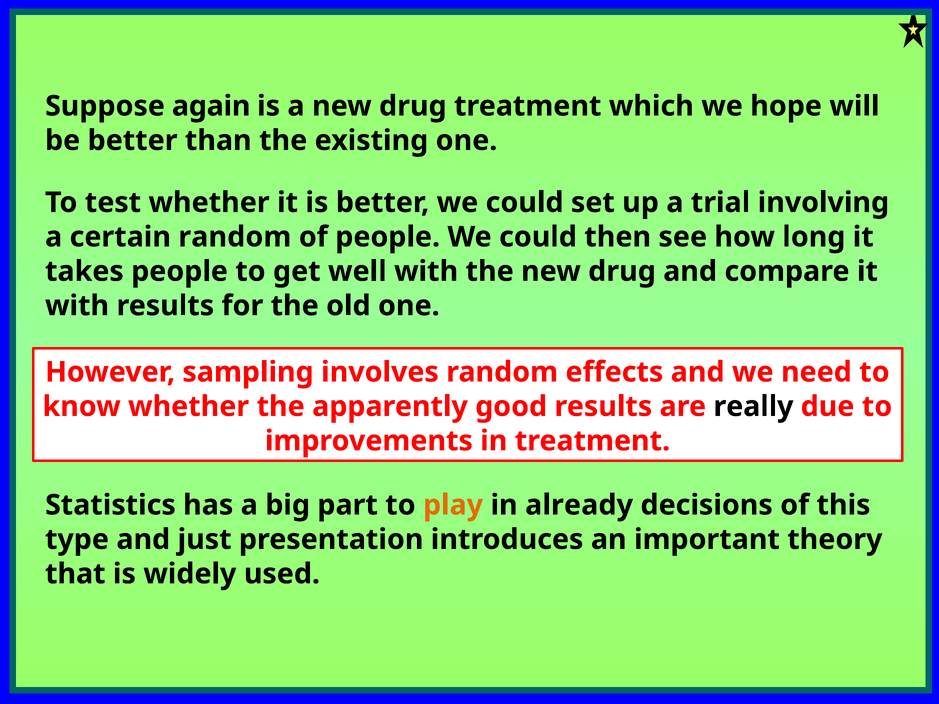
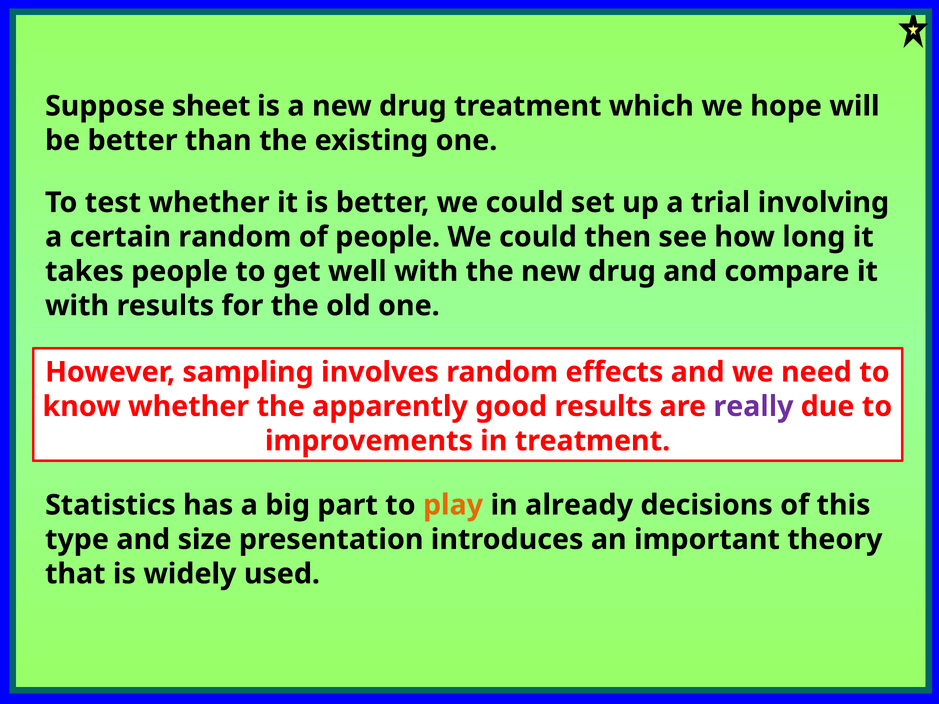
again: again -> sheet (211, 106)
really colour: black -> purple (753, 407)
just: just -> size (205, 540)
